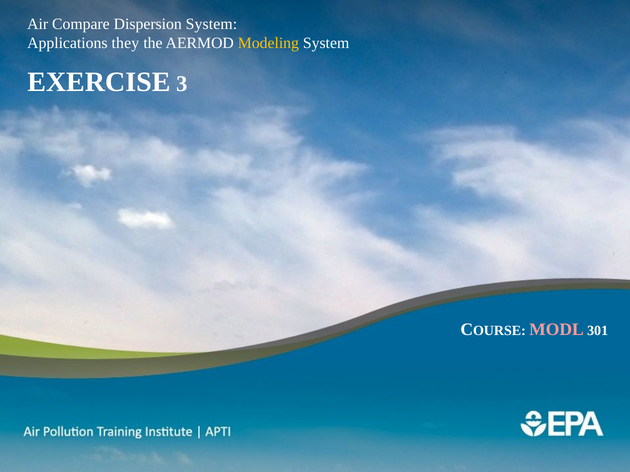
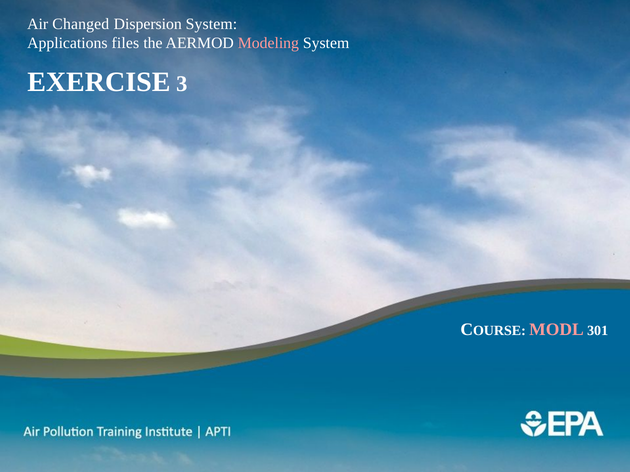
Compare: Compare -> Changed (81, 24)
they: they -> files (125, 43)
Modeling colour: yellow -> pink (268, 43)
